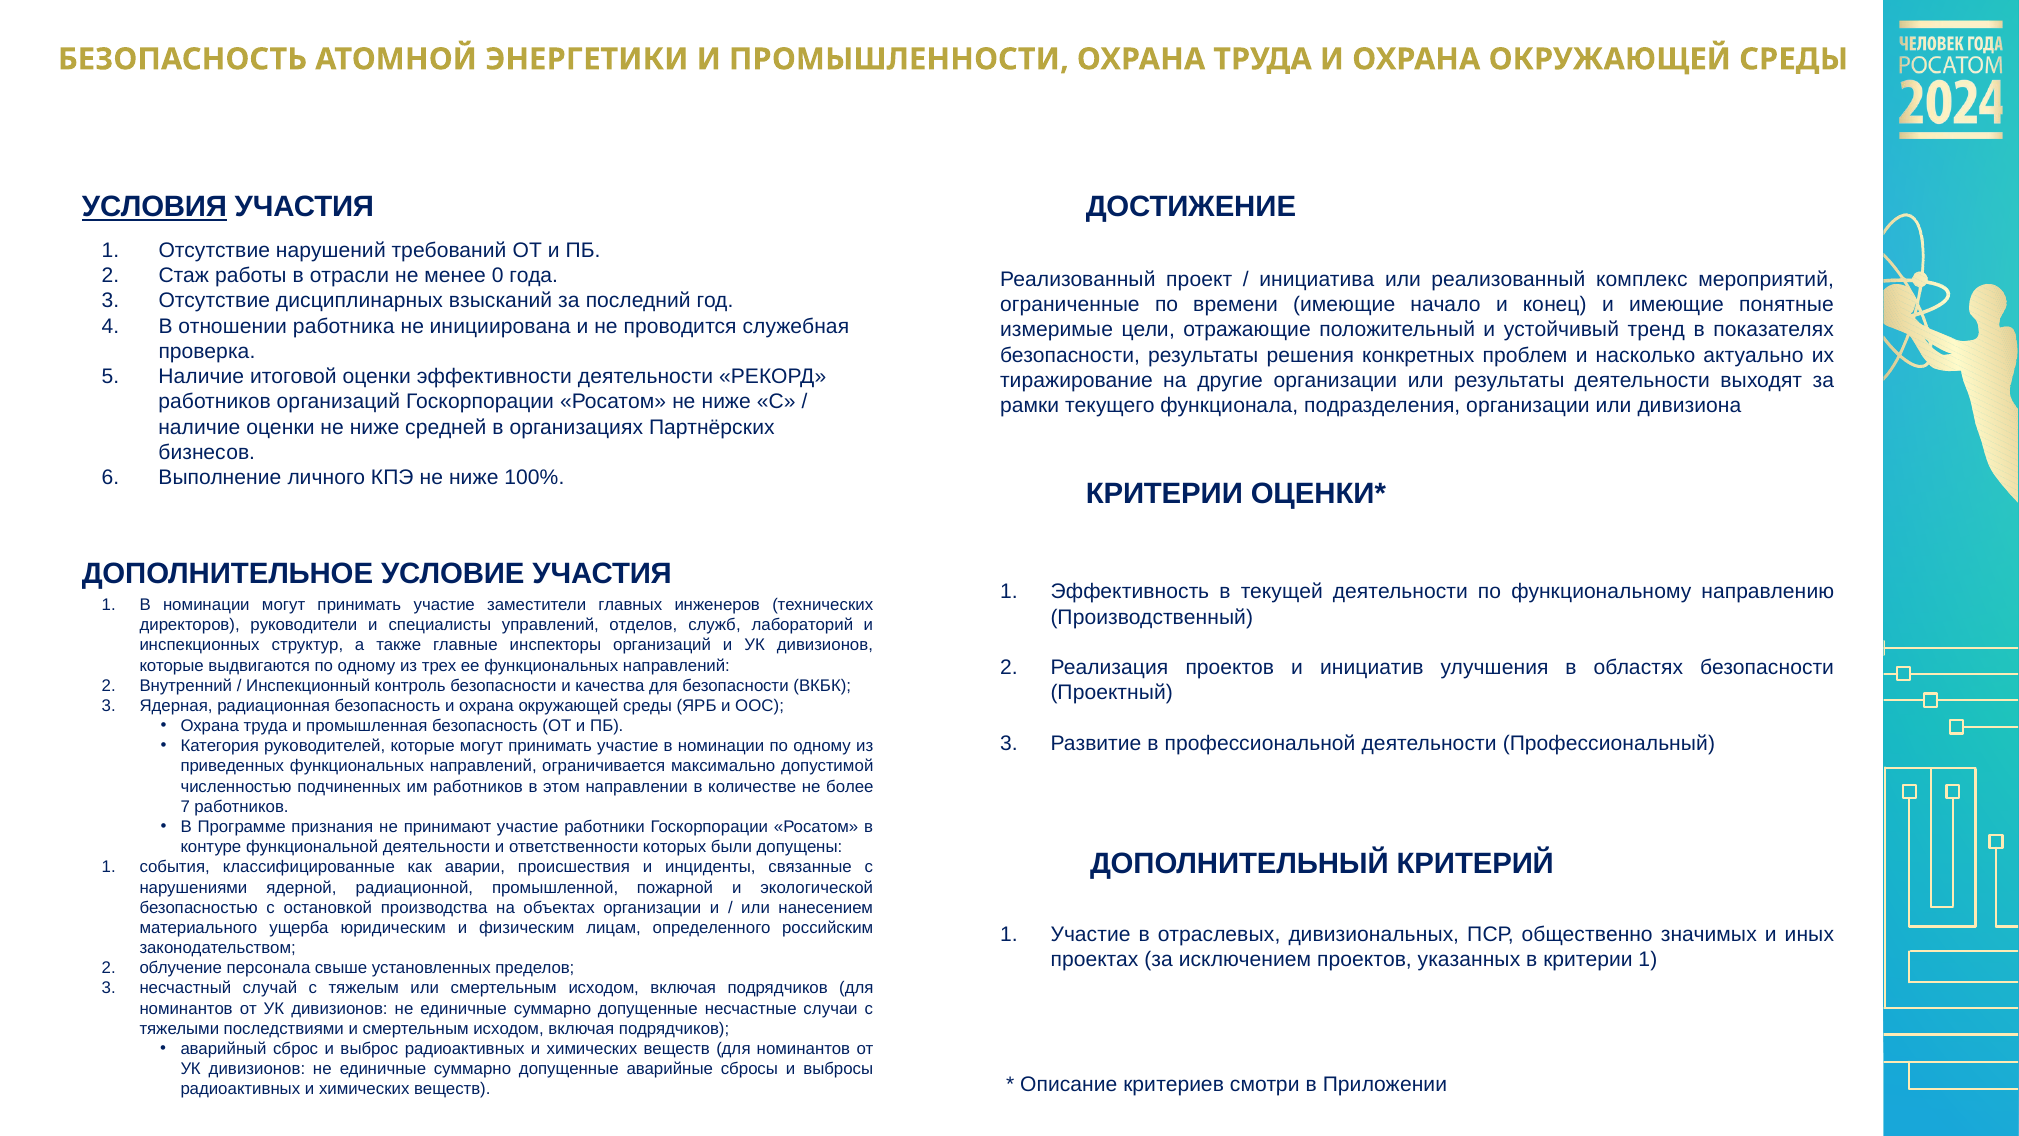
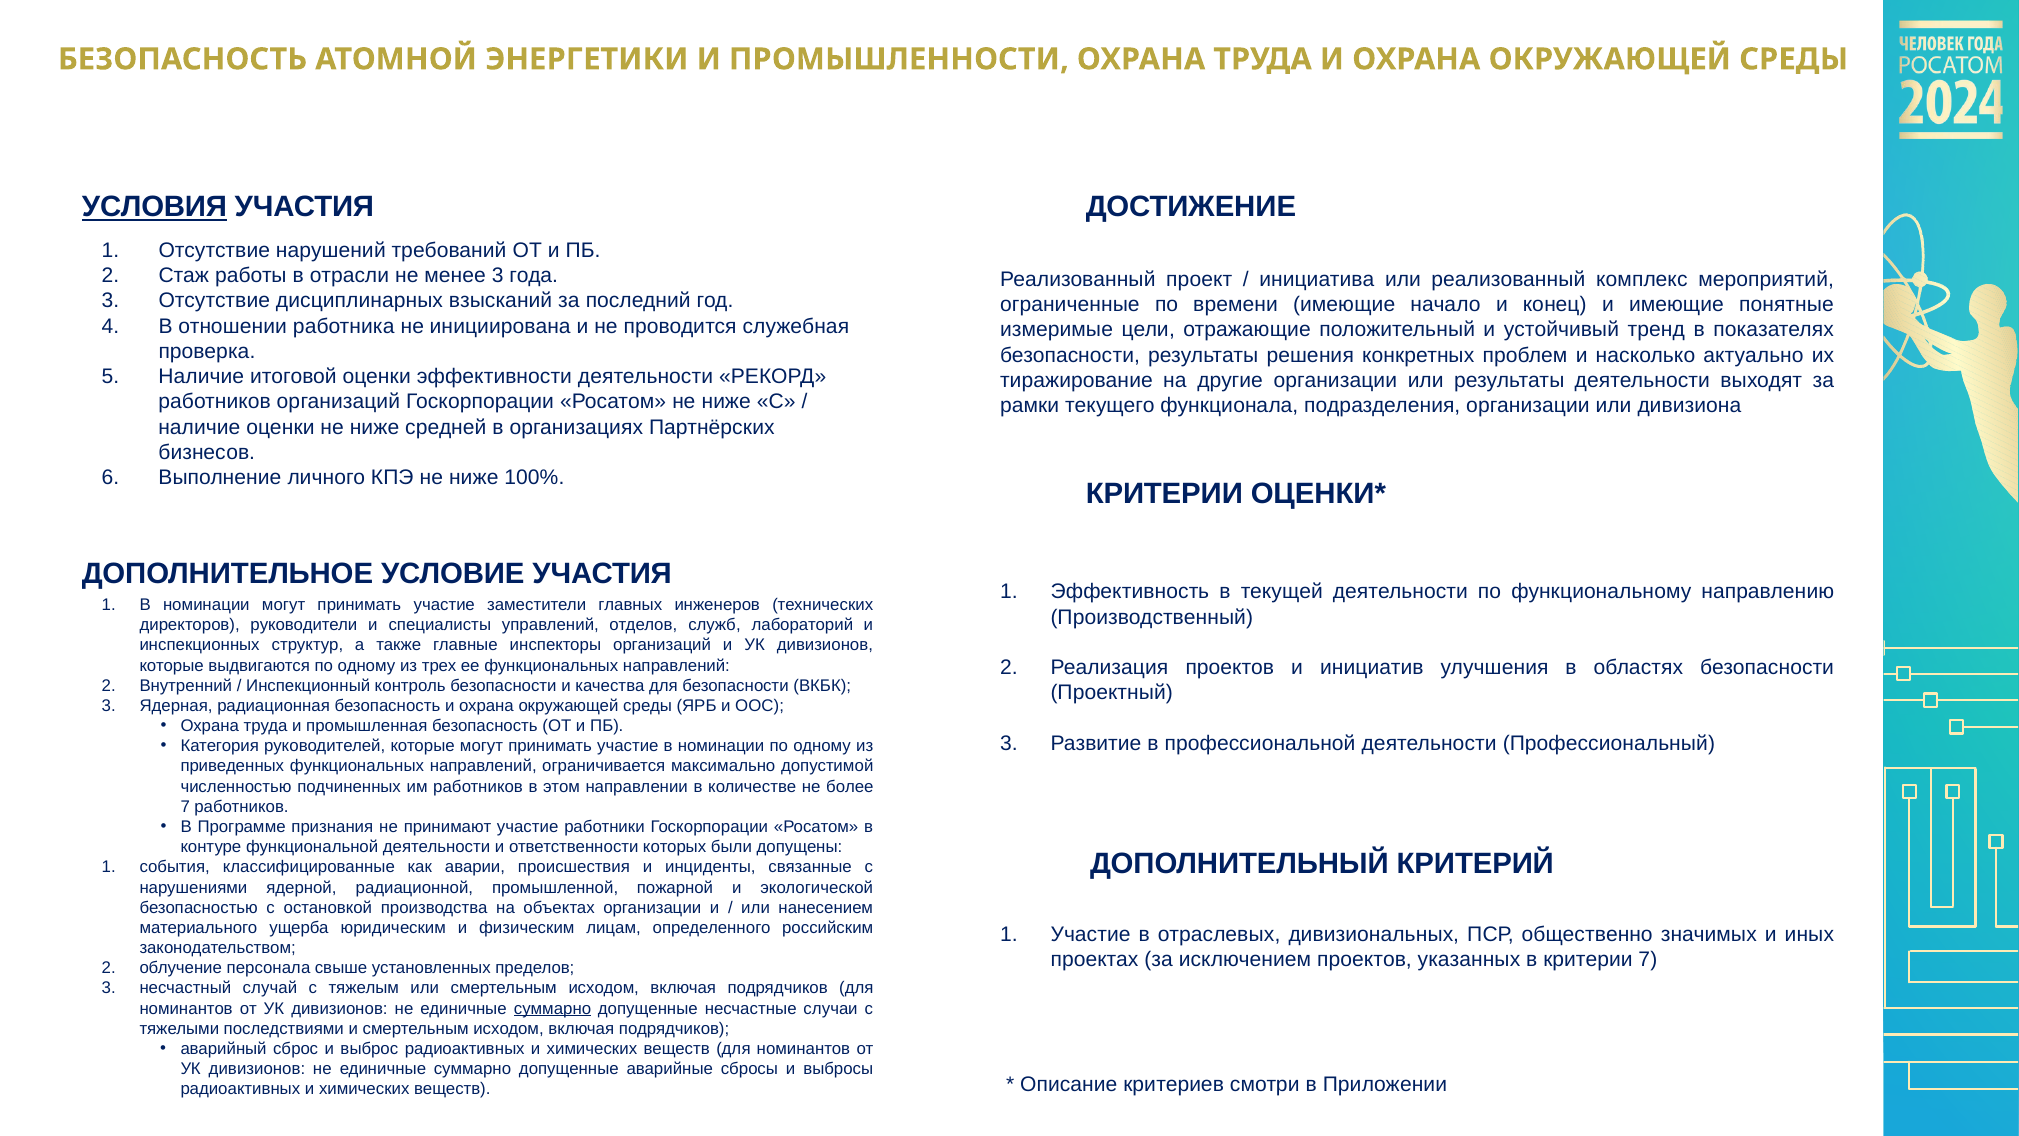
менее 0: 0 -> 3 (498, 276)
критерии 1: 1 -> 7 (1648, 959)
суммарно underline: none -> present (553, 1008)
